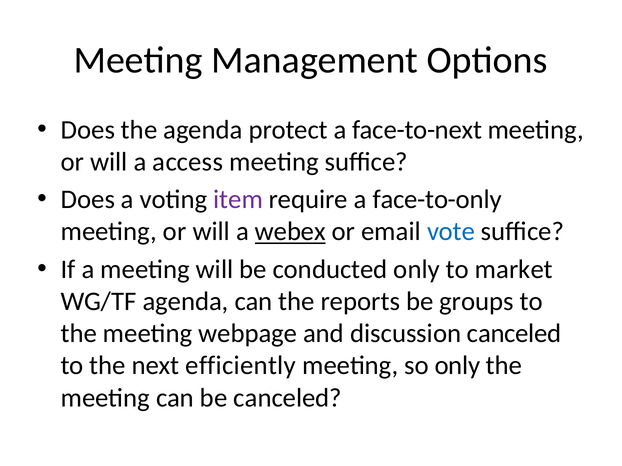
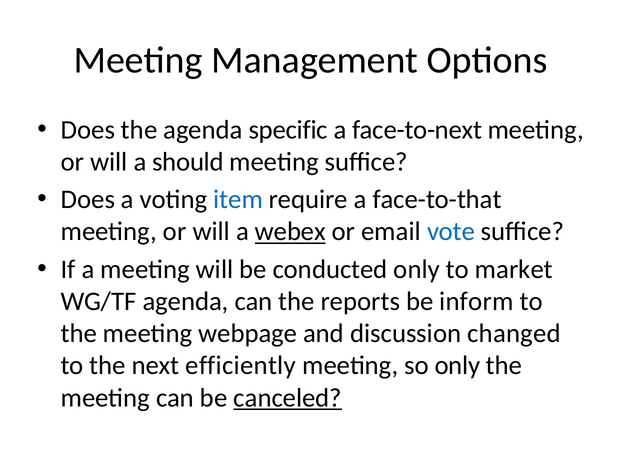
protect: protect -> specific (288, 130)
access: access -> should (188, 162)
item colour: purple -> blue (238, 200)
face-to-only: face-to-only -> face-to-that (437, 200)
groups: groups -> inform (476, 302)
discussion canceled: canceled -> changed (514, 334)
canceled underline: none -> present (288, 398)
